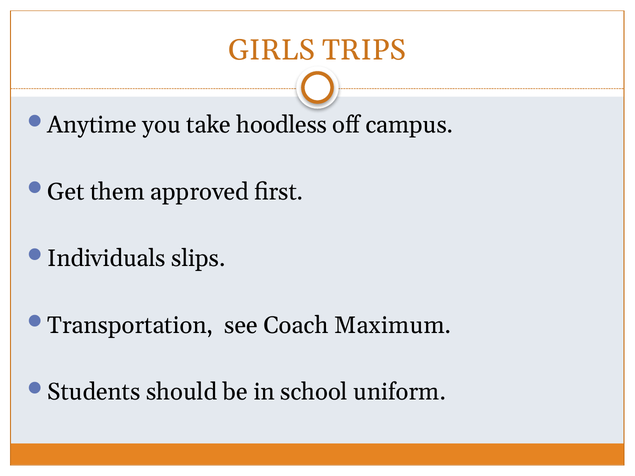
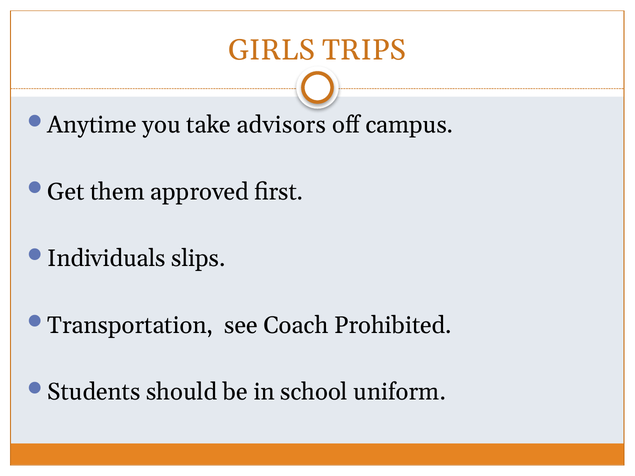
hoodless: hoodless -> advisors (281, 125)
Maximum: Maximum -> Prohibited (393, 325)
